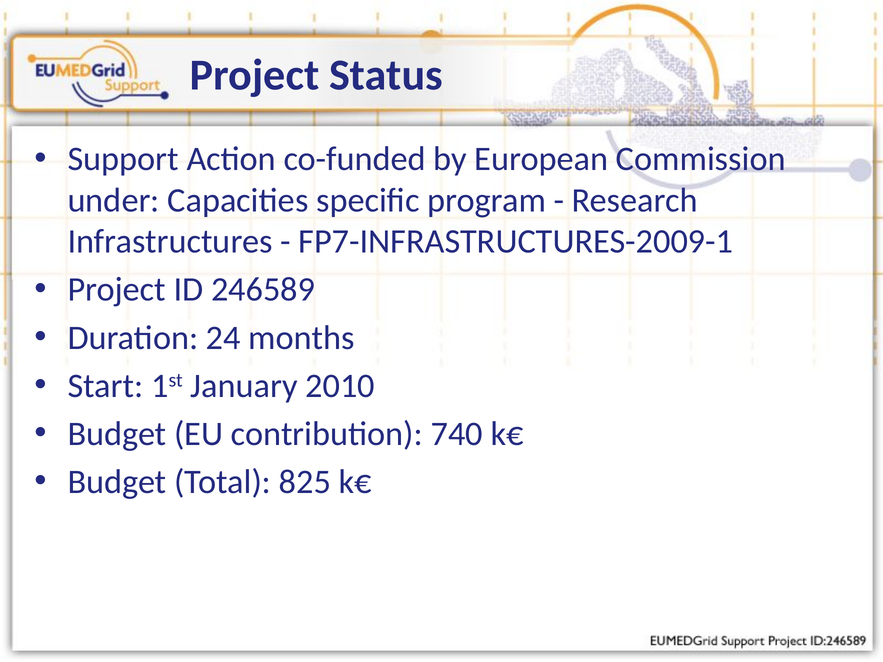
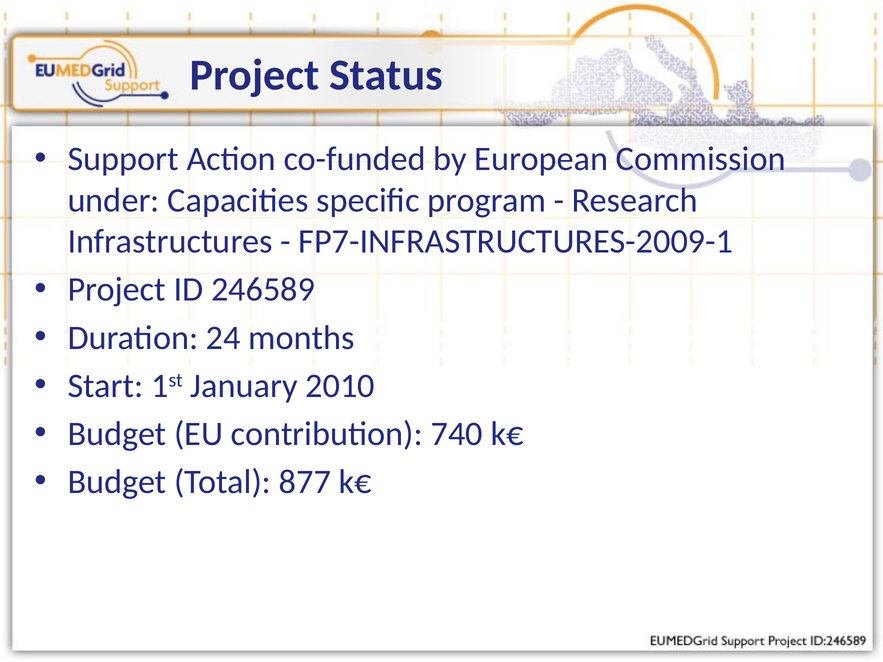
825: 825 -> 877 (305, 482)
